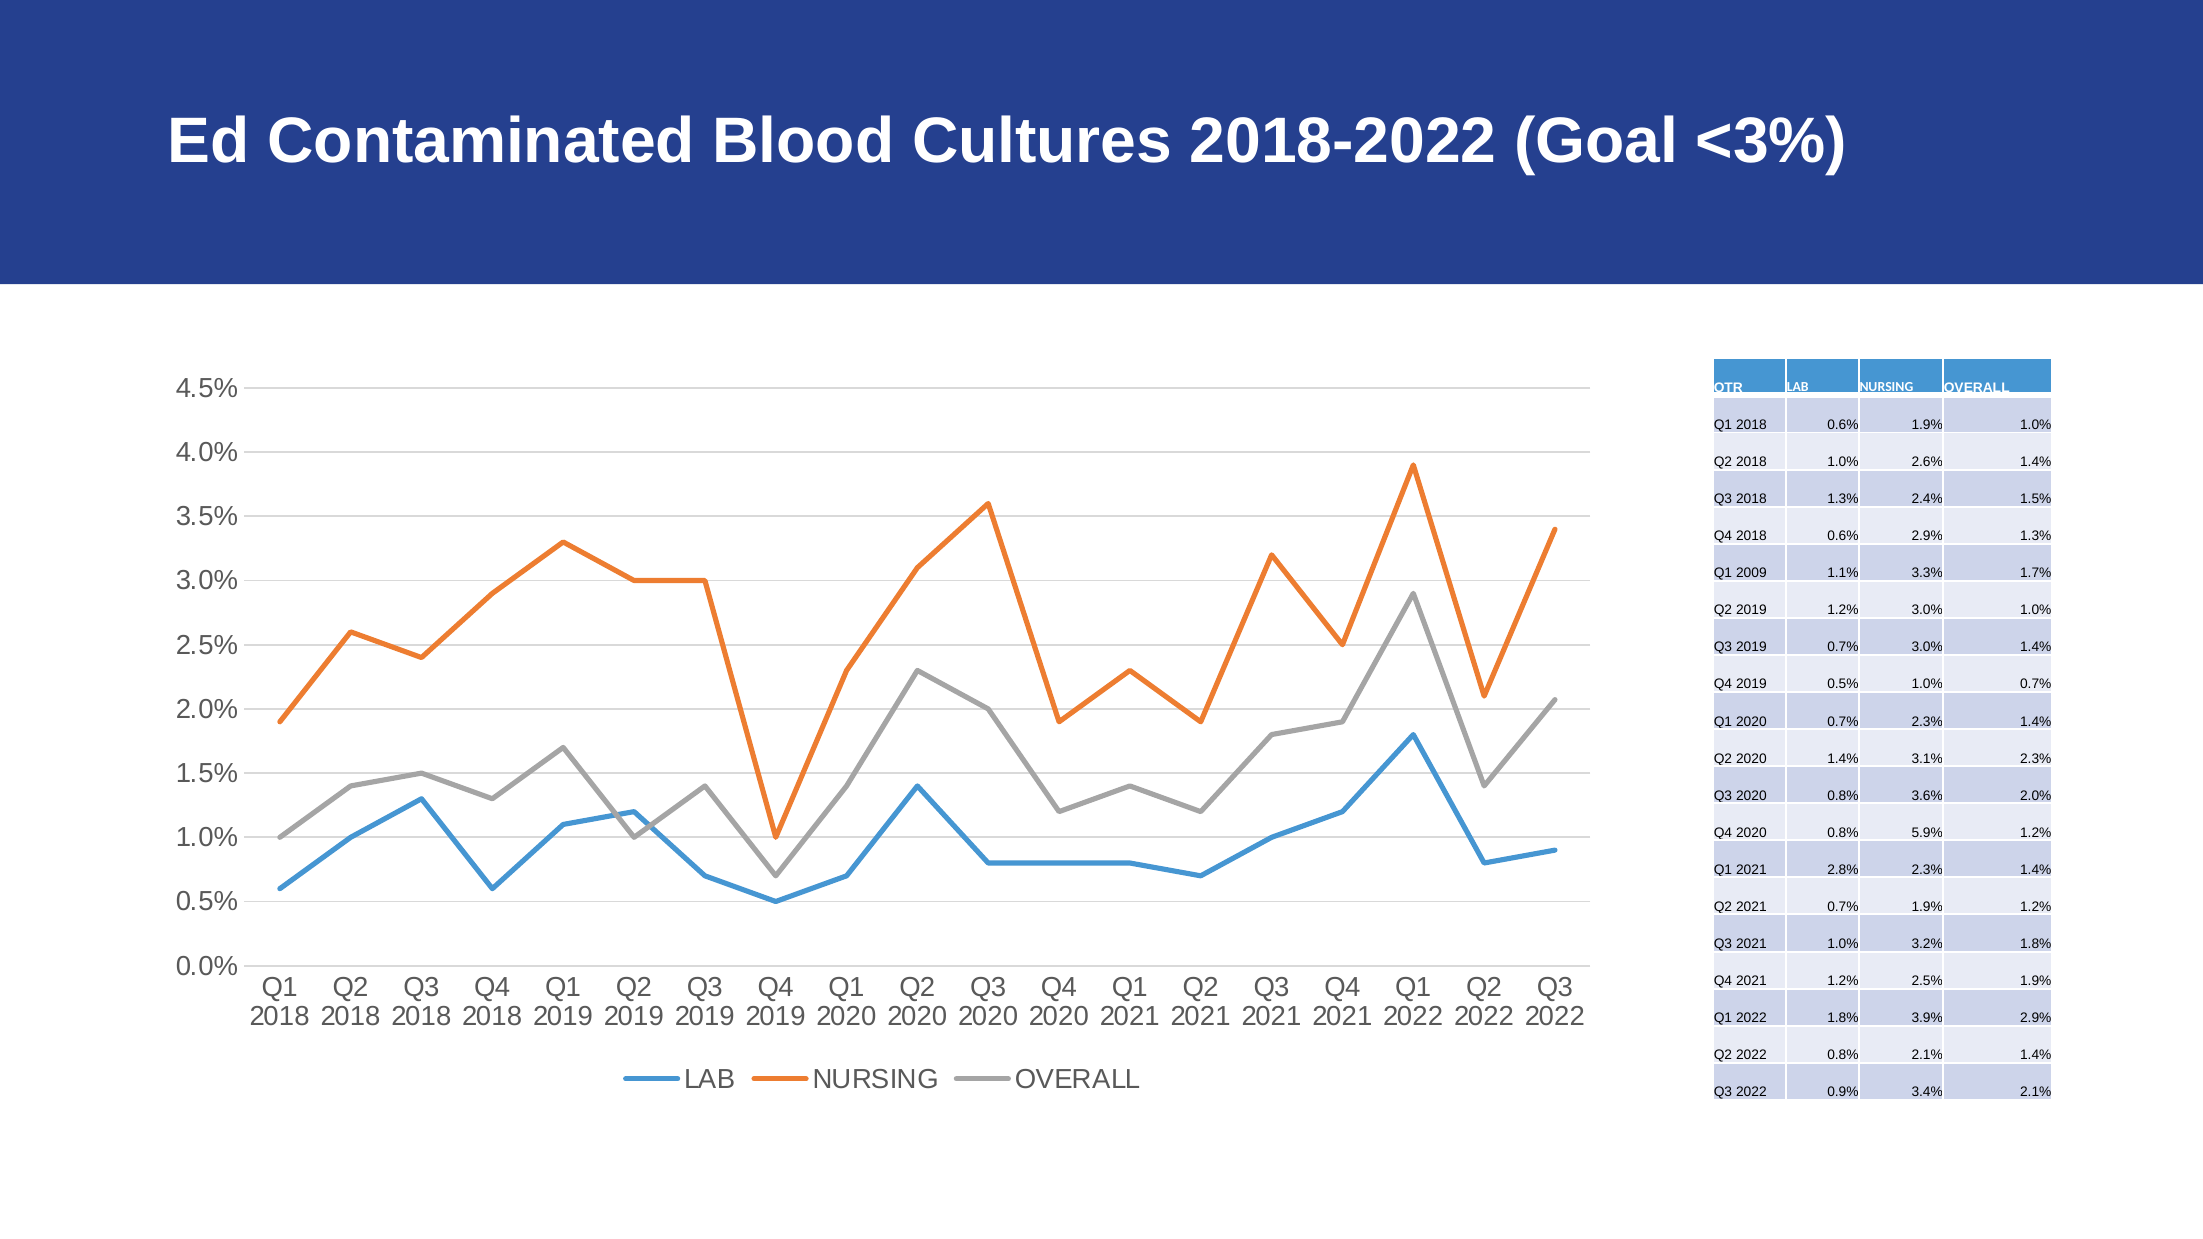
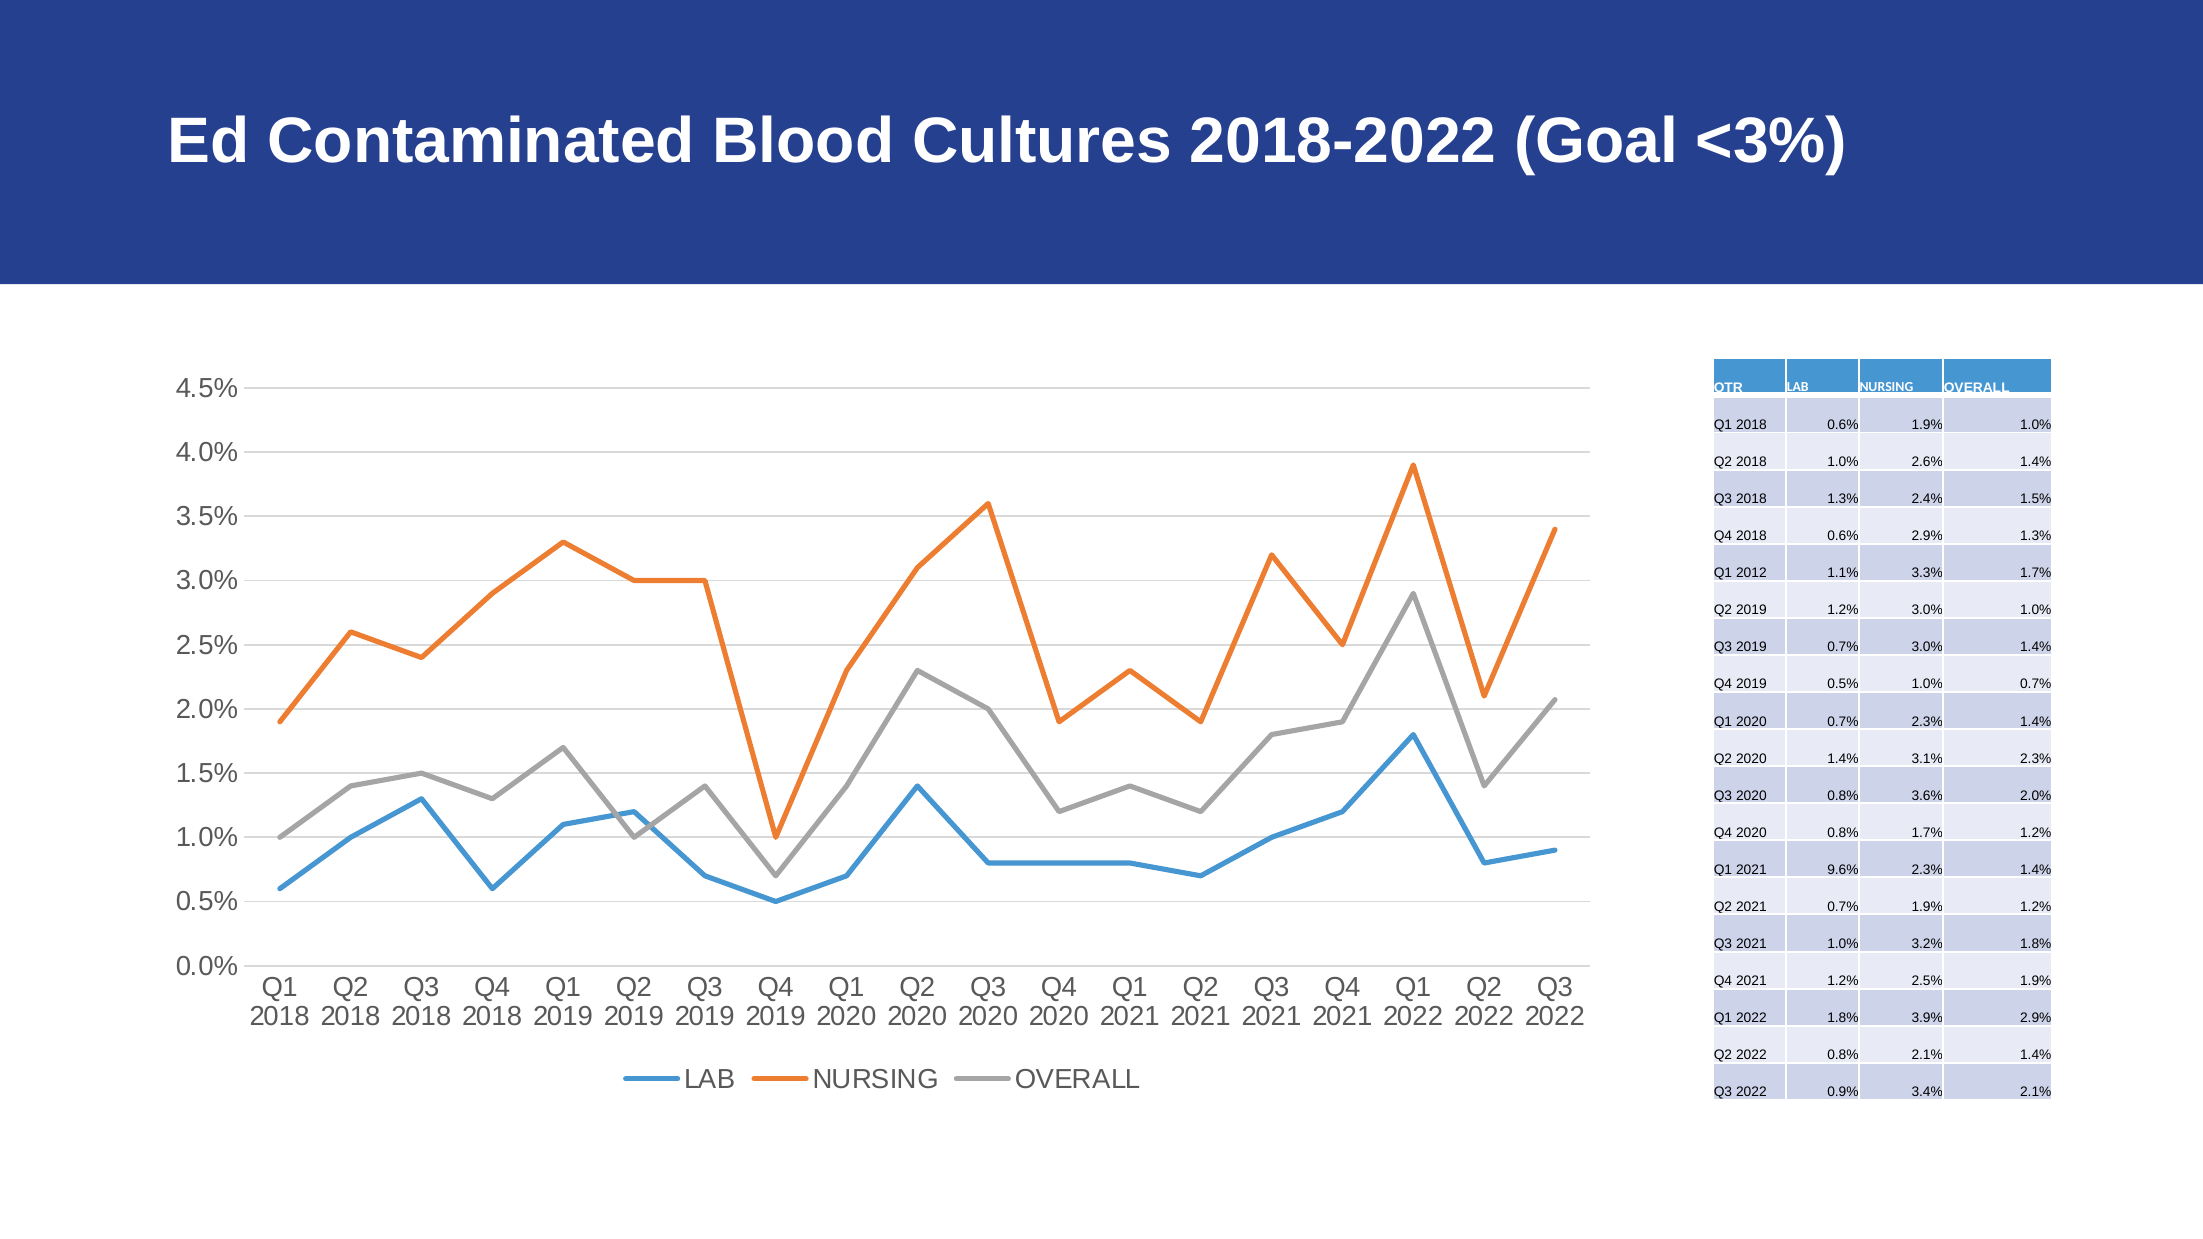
2009: 2009 -> 2012 (1751, 573)
0.8% 5.9%: 5.9% -> 1.7% (1927, 833)
2.8%: 2.8% -> 9.6% (1843, 870)
